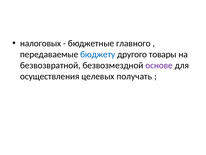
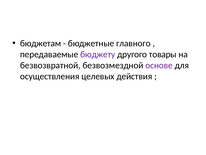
налоговых: налоговых -> бюджетам (41, 43)
бюджету colour: blue -> purple (98, 54)
получать: получать -> действия (134, 76)
